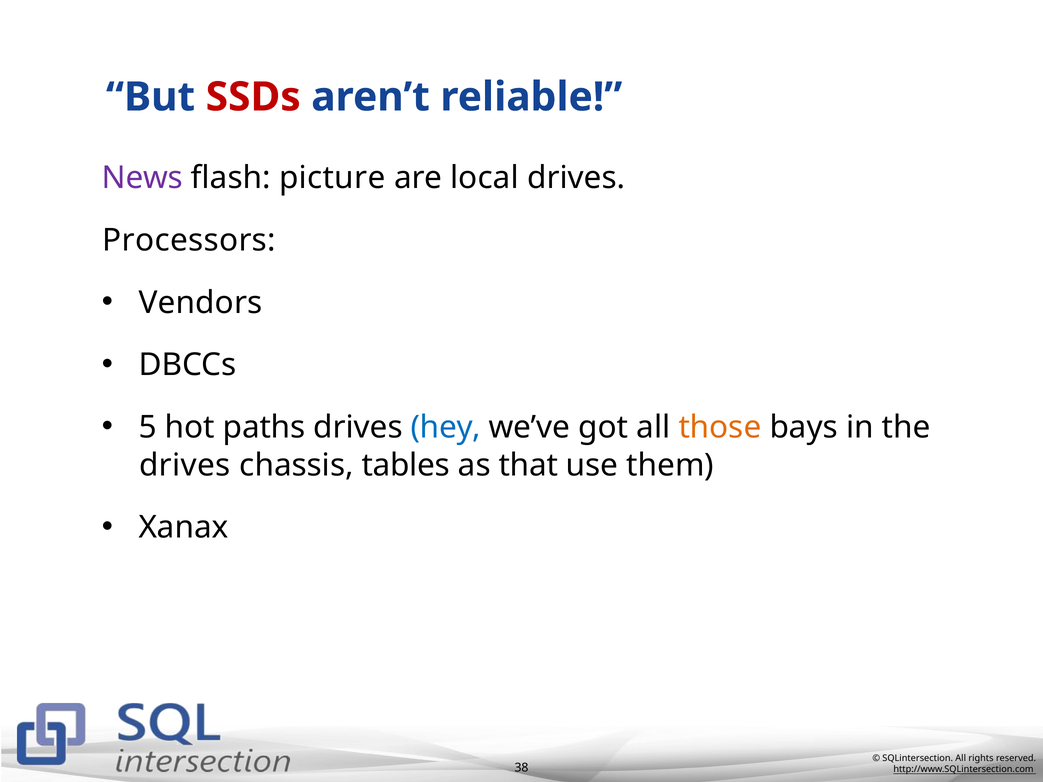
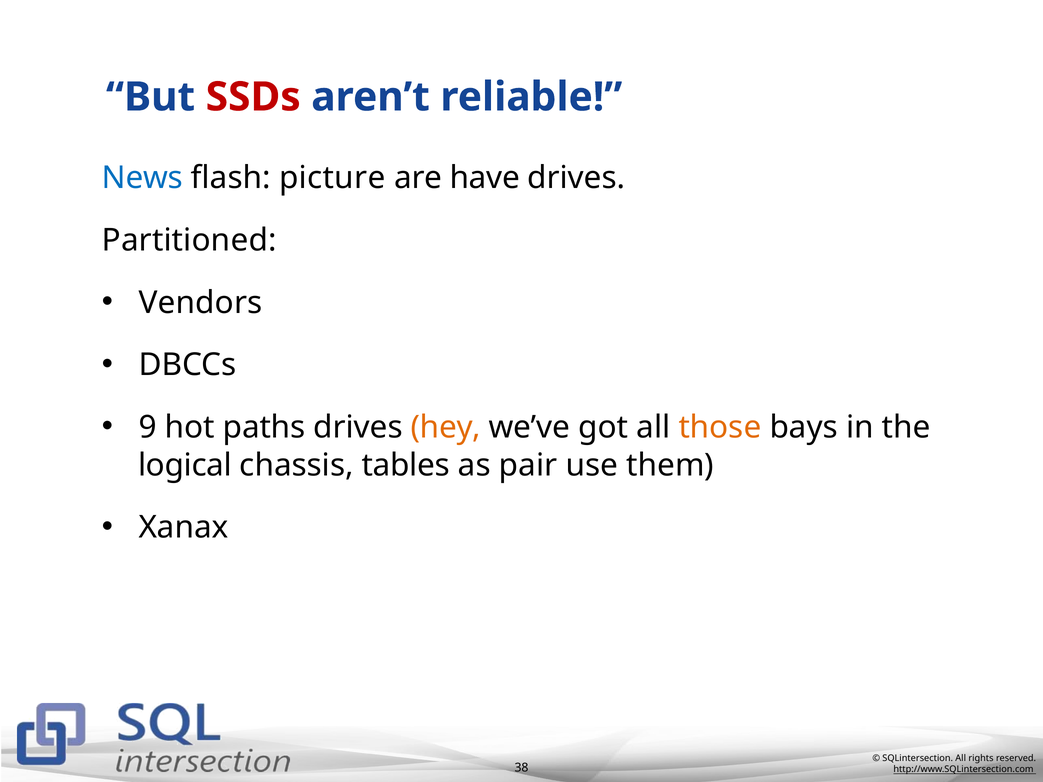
News colour: purple -> blue (142, 178)
local: local -> have (485, 178)
Processors: Processors -> Partitioned (189, 240)
5: 5 -> 9 (148, 427)
hey colour: blue -> orange (446, 427)
drives: drives -> logical (185, 465)
that: that -> pair (528, 465)
